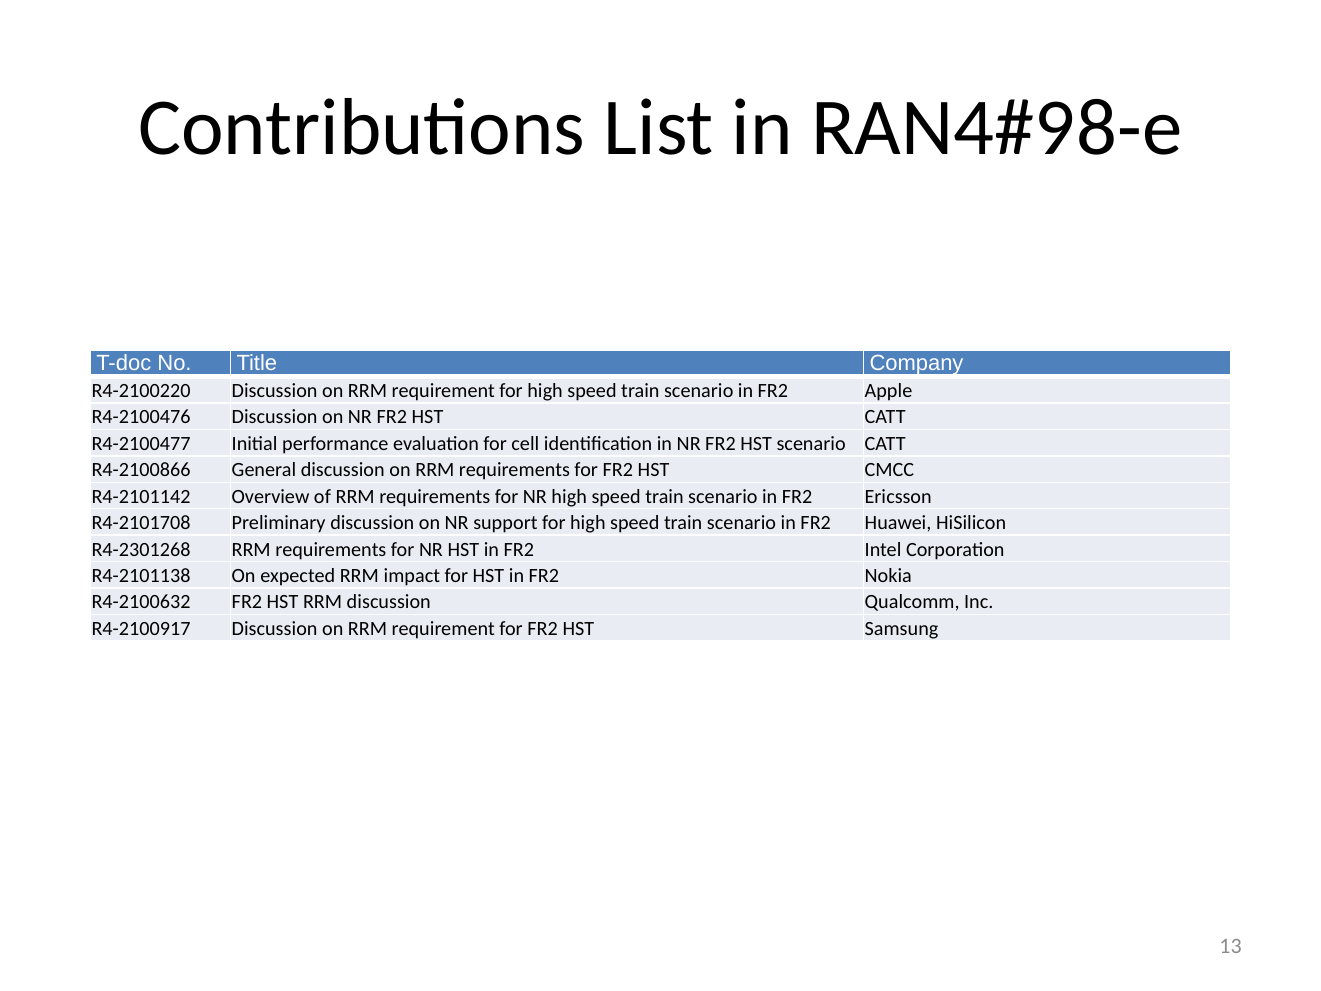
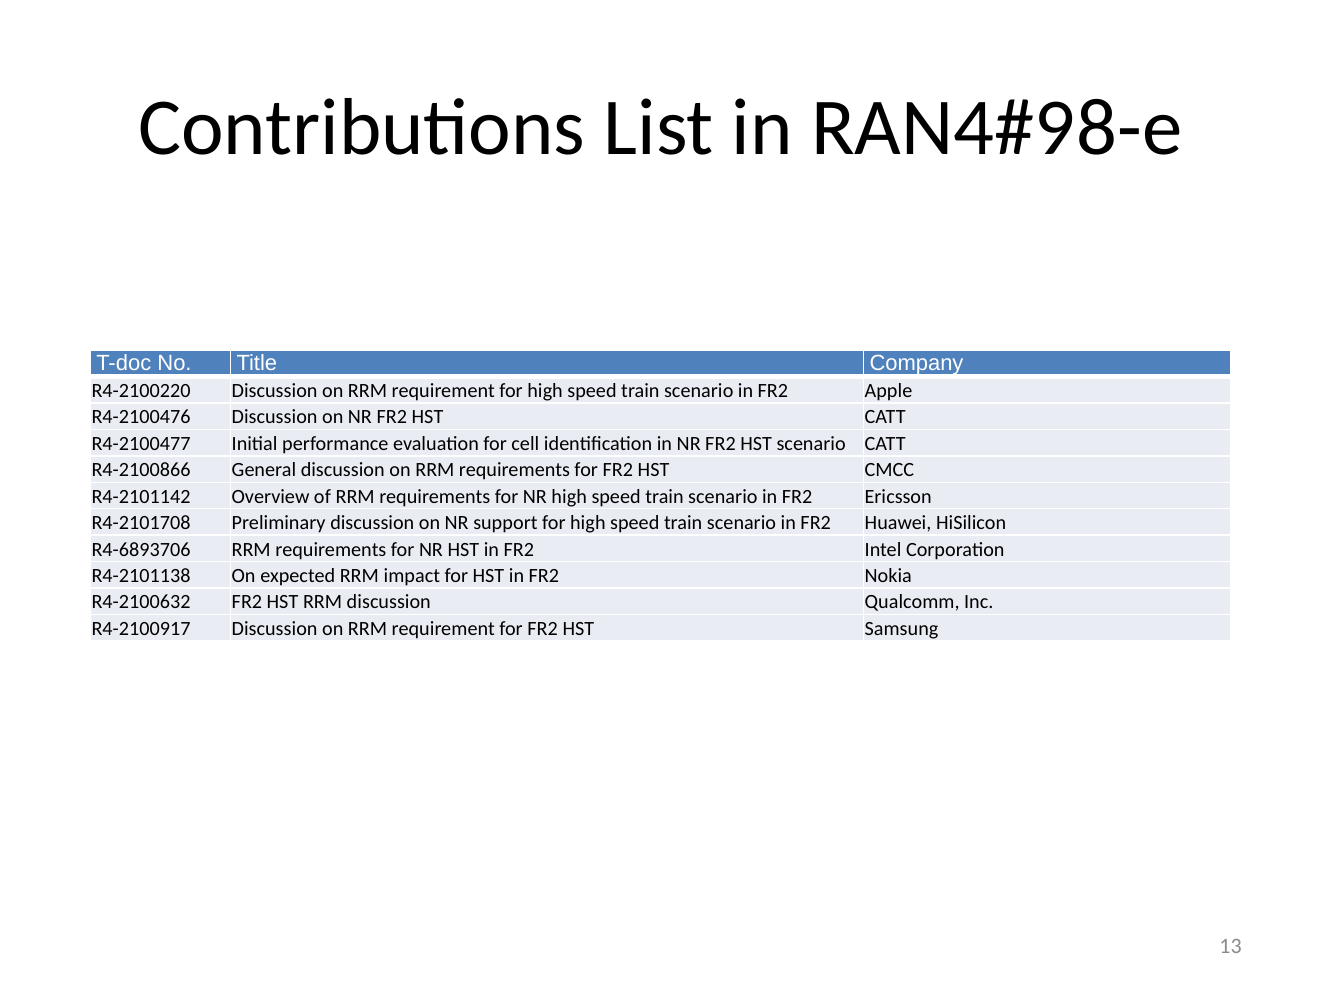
R4-2301268: R4-2301268 -> R4-6893706 (141, 549)
